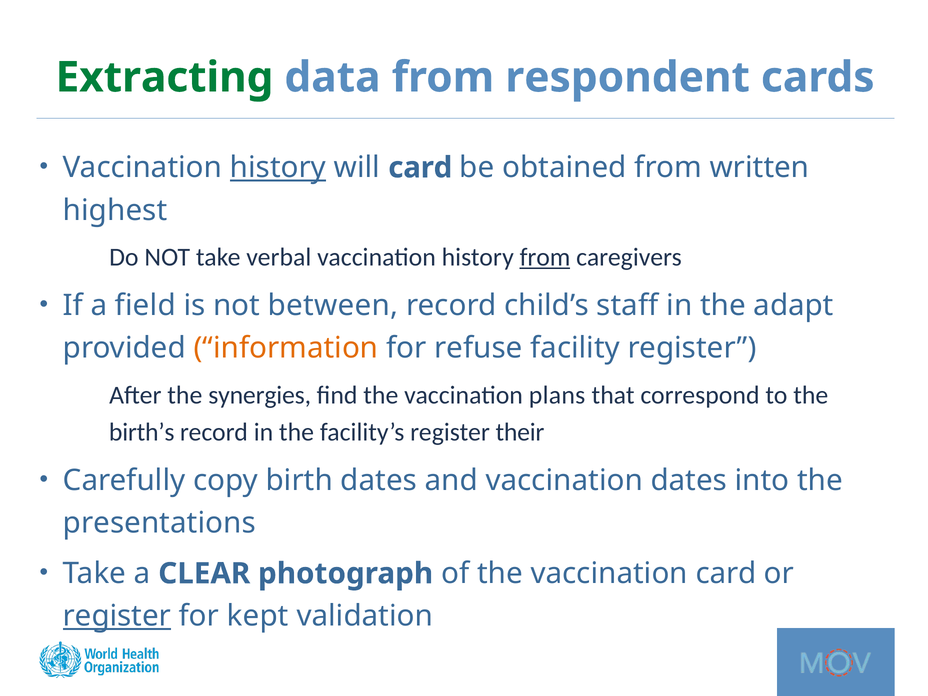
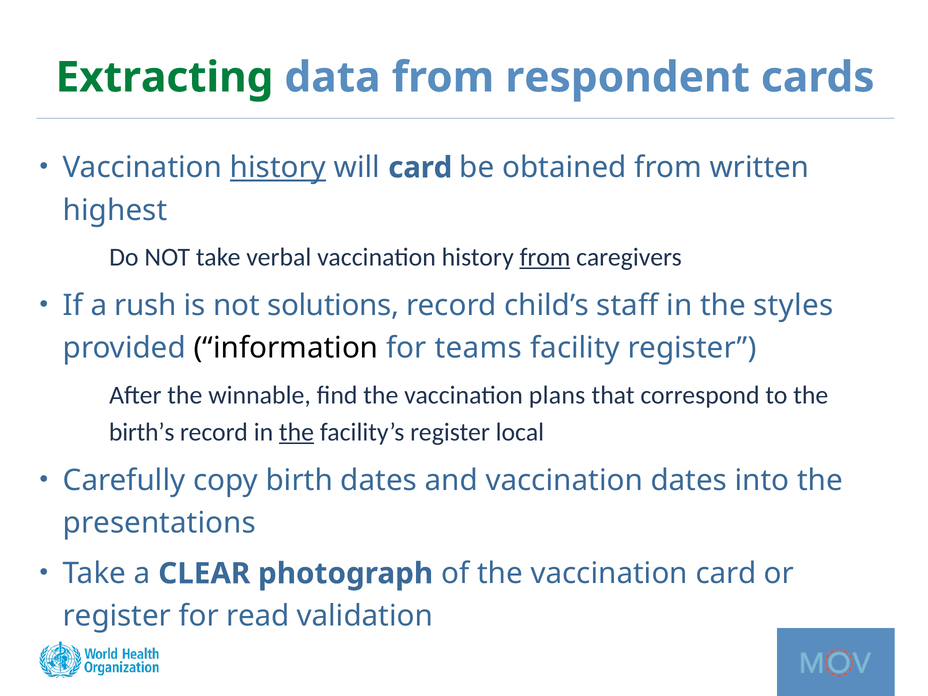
field: field -> rush (146, 306)
between: between -> solutions (333, 306)
adapt: adapt -> styles (793, 306)
information colour: orange -> black (286, 348)
refuse: refuse -> teams (478, 348)
synergies: synergies -> winnable (260, 395)
the underline: none -> present (297, 432)
their: their -> local (520, 432)
register underline: present -> none (117, 616)
kept: kept -> read (258, 616)
